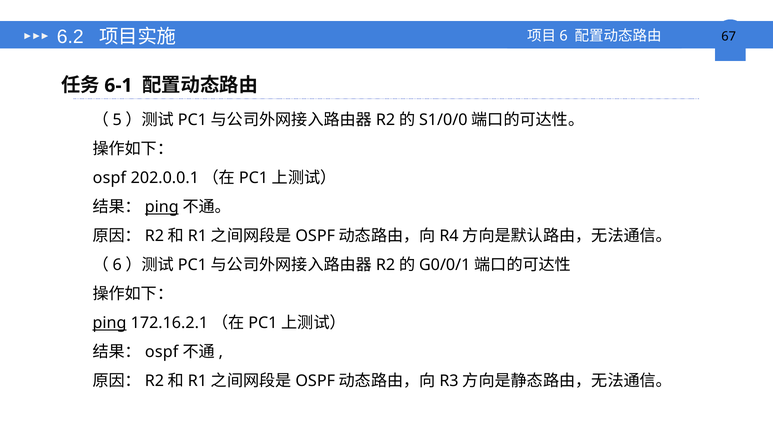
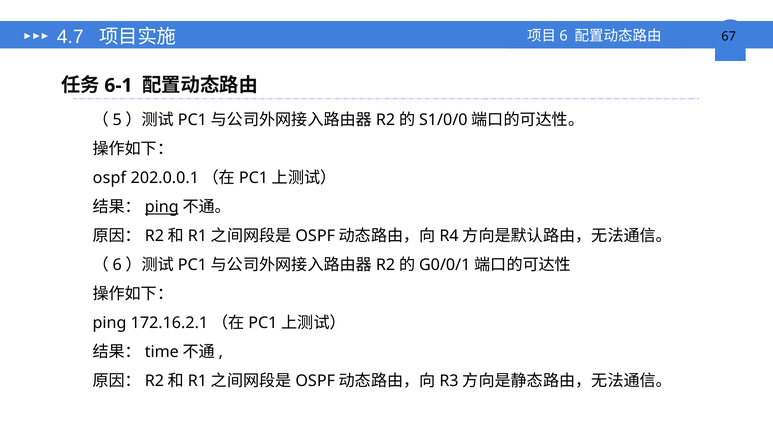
6.2: 6.2 -> 4.7 (70, 37)
ping underline: present -> none (110, 323)
ospf: ospf -> time (162, 352)
